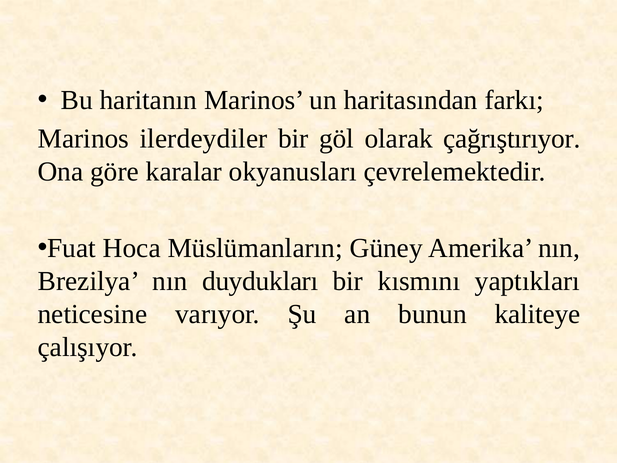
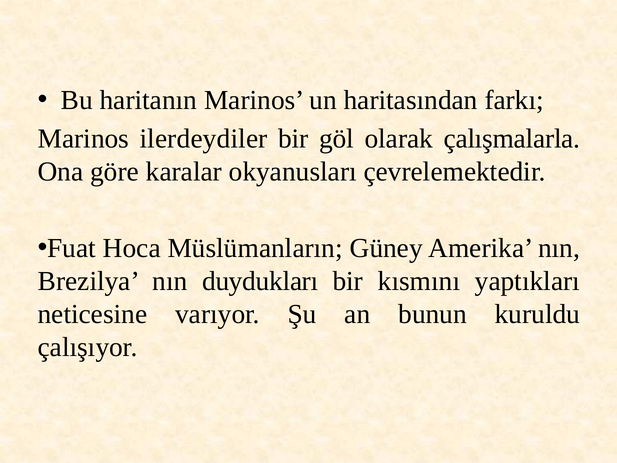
çağrıştırıyor: çağrıştırıyor -> çalışmalarla (512, 139)
kaliteye: kaliteye -> kuruldu (537, 314)
